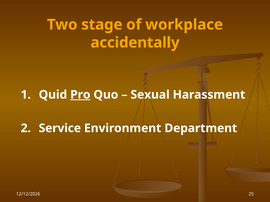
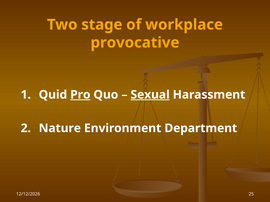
accidentally: accidentally -> provocative (135, 43)
Sexual underline: none -> present (150, 95)
Service: Service -> Nature (60, 128)
